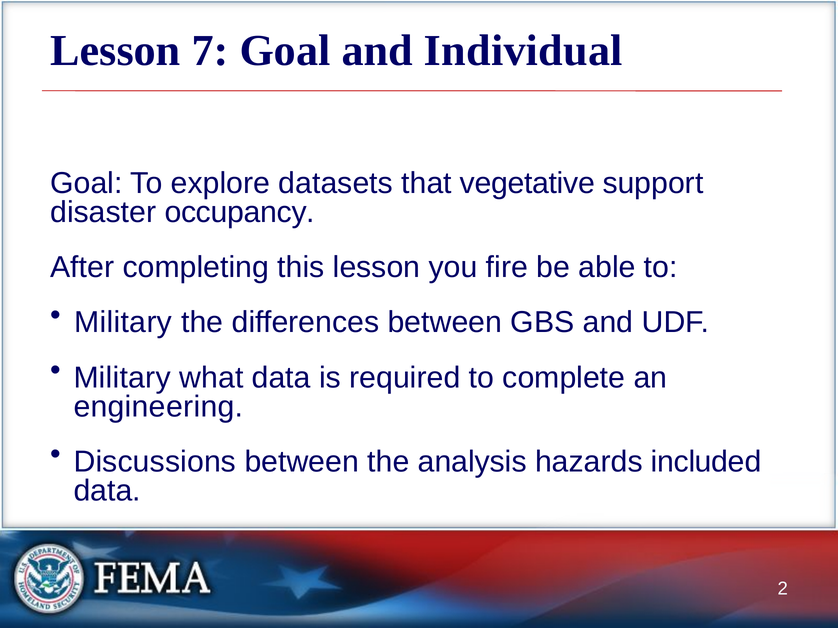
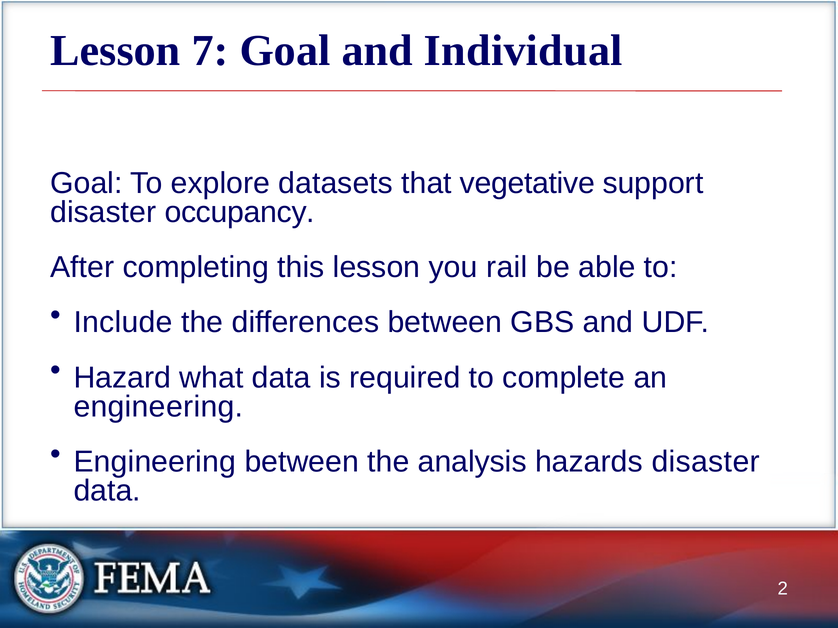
fire: fire -> rail (507, 268)
Military: Military -> Include (123, 323)
Military: Military -> Hazard (122, 378)
Discussions: Discussions -> Engineering (155, 462)
hazards included: included -> disaster (706, 462)
